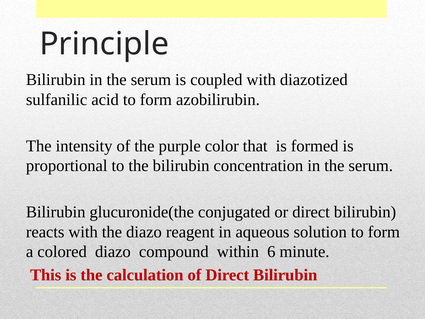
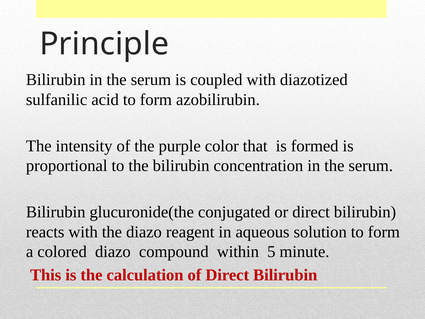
6: 6 -> 5 (271, 252)
